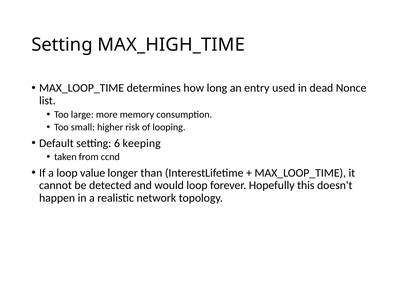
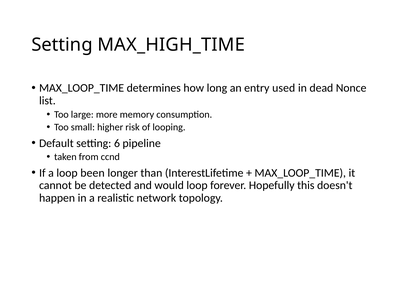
keeping: keeping -> pipeline (142, 144)
value: value -> been (93, 173)
